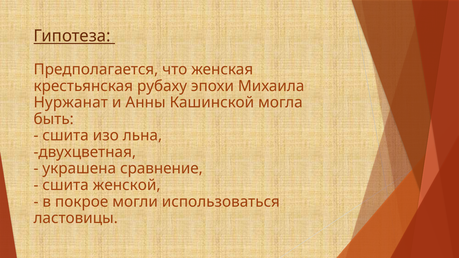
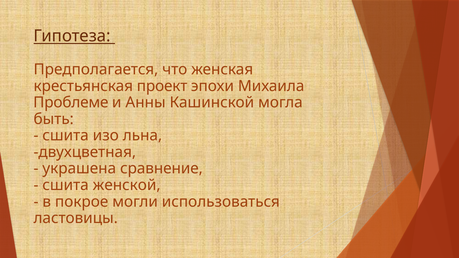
рубаху: рубаху -> проект (162, 86)
Нуржанат: Нуржанат -> Проблеме (71, 103)
